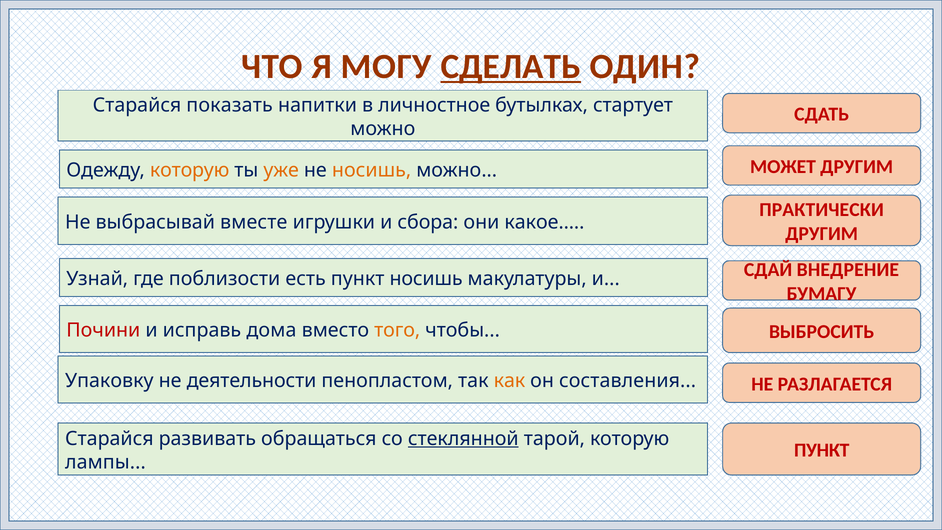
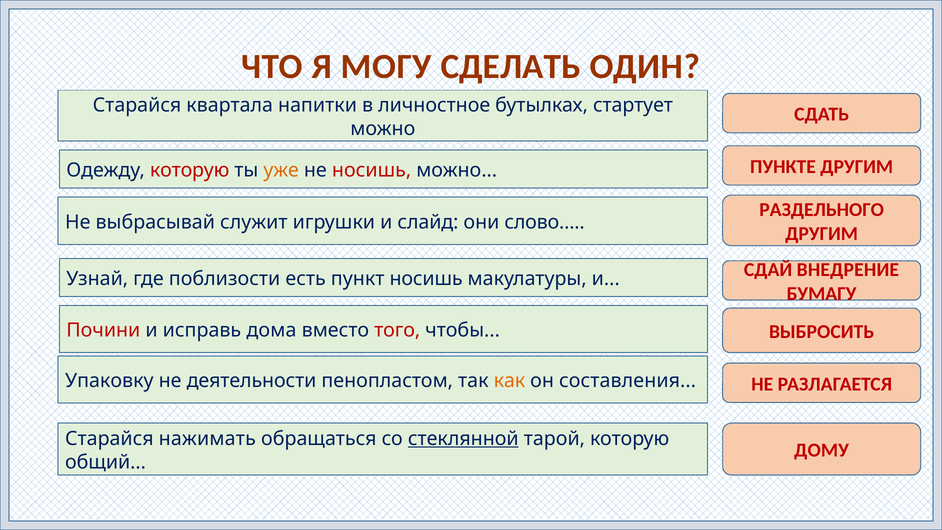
СДЕЛАТЬ underline: present -> none (511, 67)
показать: показать -> квартала (230, 105)
МОЖЕТ: МОЖЕТ -> ПУНКТЕ (783, 167)
которую colour: orange -> red (190, 170)
носишь colour: orange -> red (372, 170)
ПРАКТИЧЕСКИ: ПРАКТИЧЕСКИ -> РАЗДЕЛЬНОГО (822, 210)
вместе: вместе -> служит (254, 222)
сбора: сбора -> слайд (428, 222)
какое…: какое… -> слово… (545, 222)
того colour: orange -> red (397, 330)
развивать: развивать -> нажимать (207, 439)
ПУНКТ: ПУНКТ -> ДОМУ (822, 450)
лампы: лампы -> общий (106, 462)
